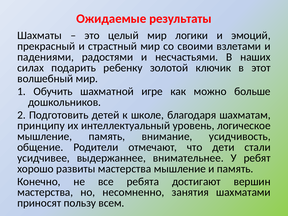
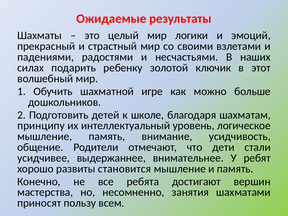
развиты мастерства: мастерства -> становится (125, 169)
